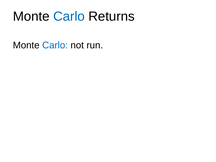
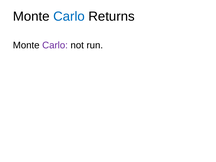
Carlo colour: blue -> purple (55, 45)
